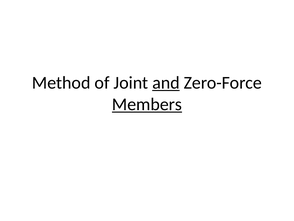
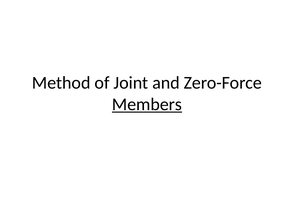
and underline: present -> none (166, 83)
